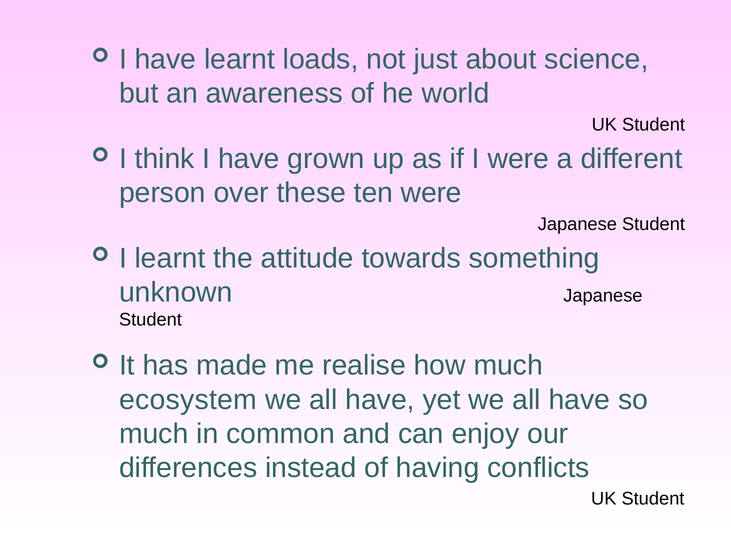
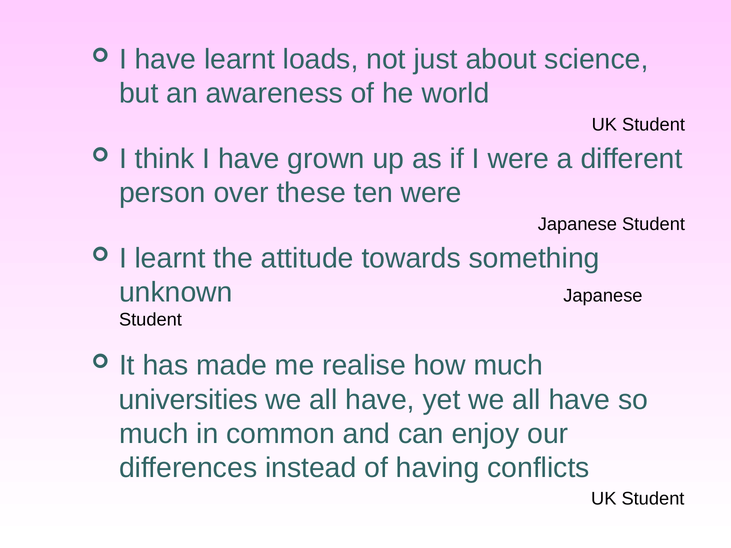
ecosystem: ecosystem -> universities (188, 400)
